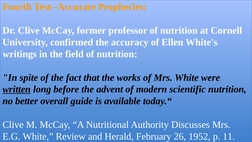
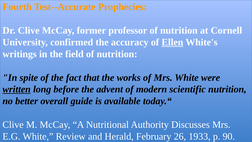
Ellen underline: none -> present (172, 42)
1952: 1952 -> 1933 (199, 136)
11: 11 -> 90 (229, 136)
